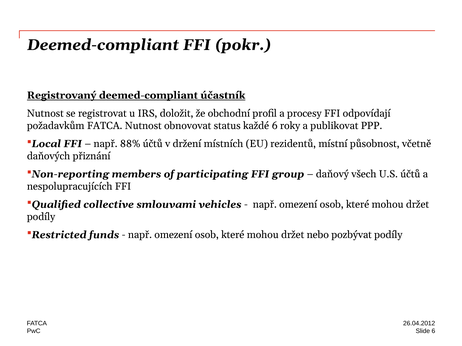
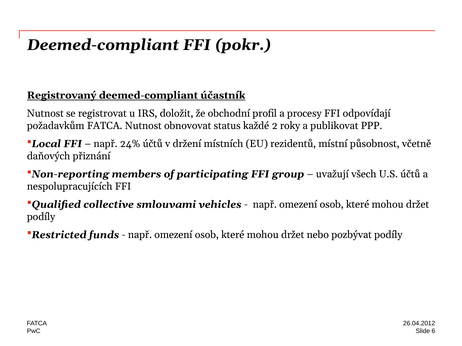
každé 6: 6 -> 2 (275, 126)
88%: 88% -> 24% (130, 144)
daňový: daňový -> uvažují (332, 174)
